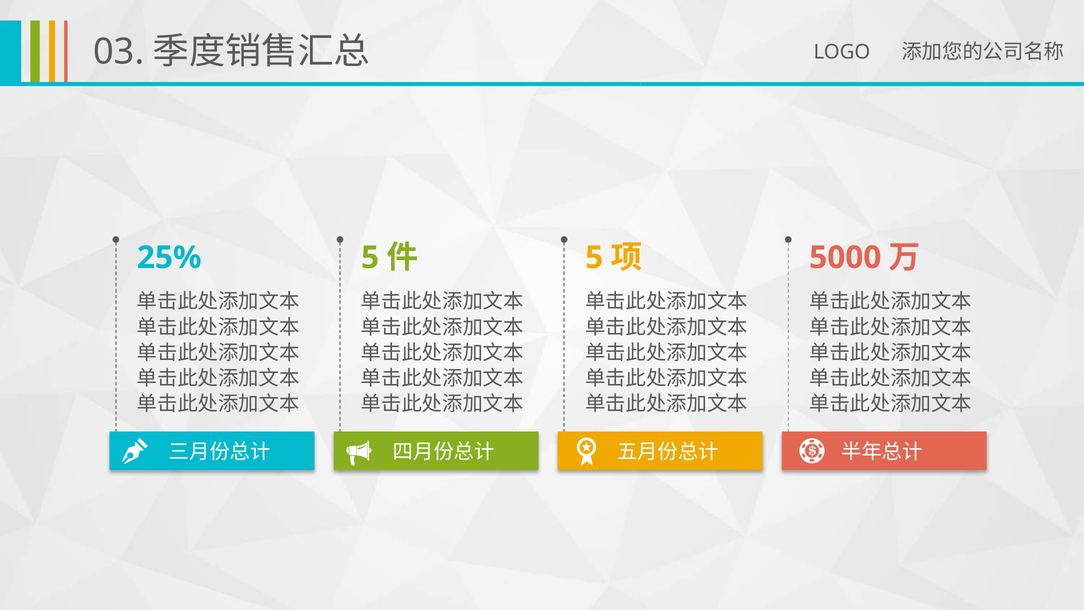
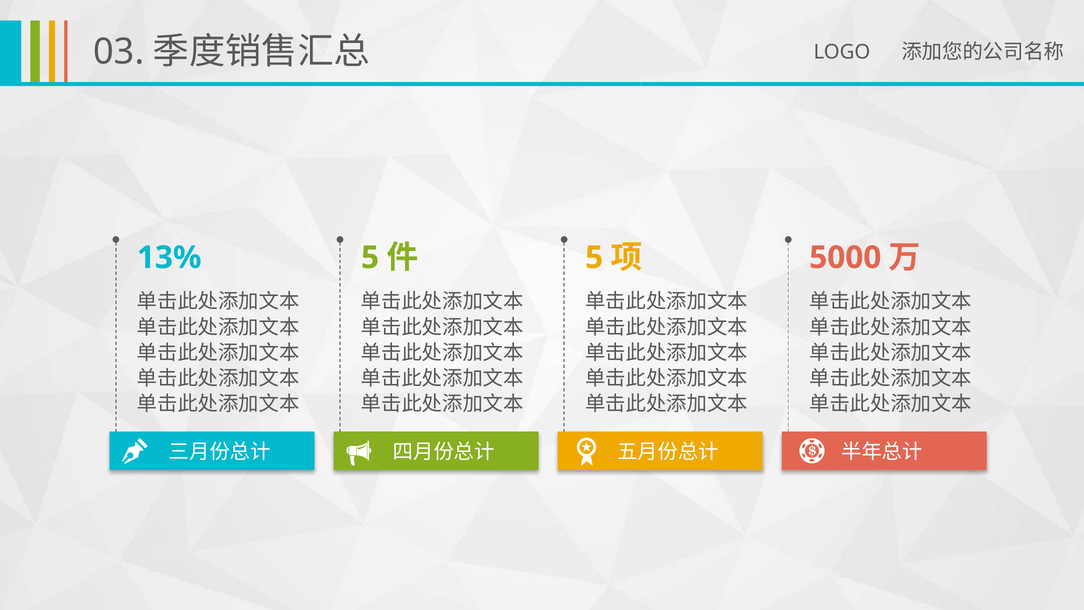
25%: 25% -> 13% (169, 258)
